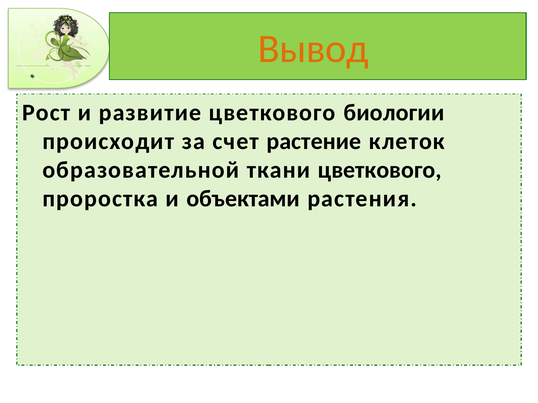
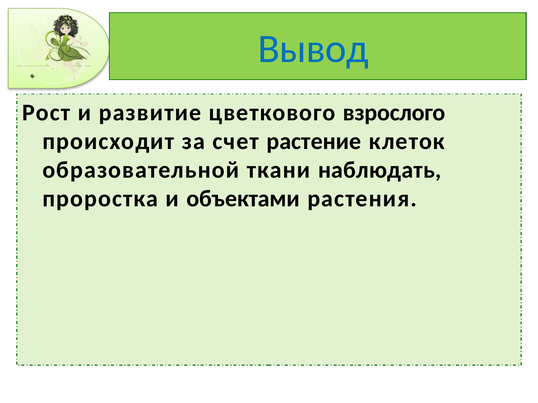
Вывод colour: orange -> blue (313, 49)
биологии: биологии -> взрослого (394, 113)
ткани цветкового: цветкового -> наблюдать (380, 170)
